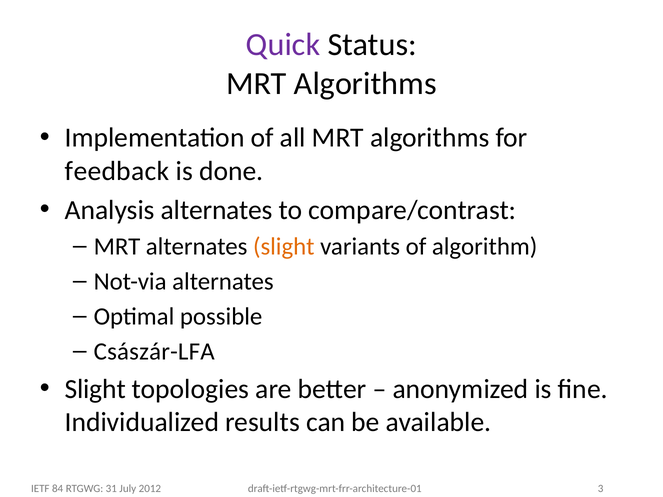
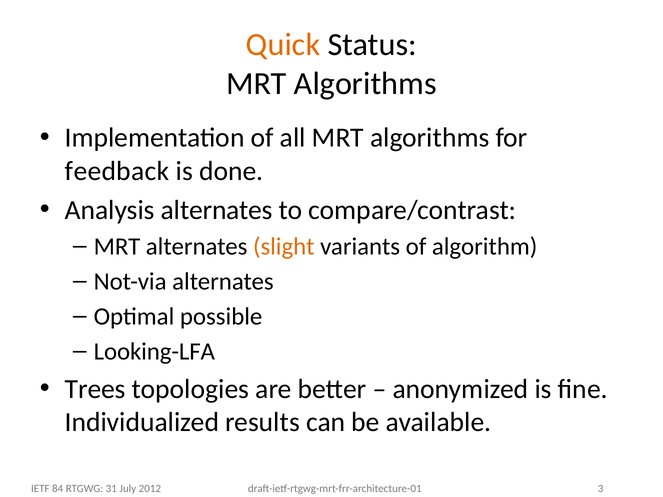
Quick colour: purple -> orange (283, 45)
Császár-LFA: Császár-LFA -> Looking-LFA (154, 352)
Slight: Slight -> Trees (95, 389)
